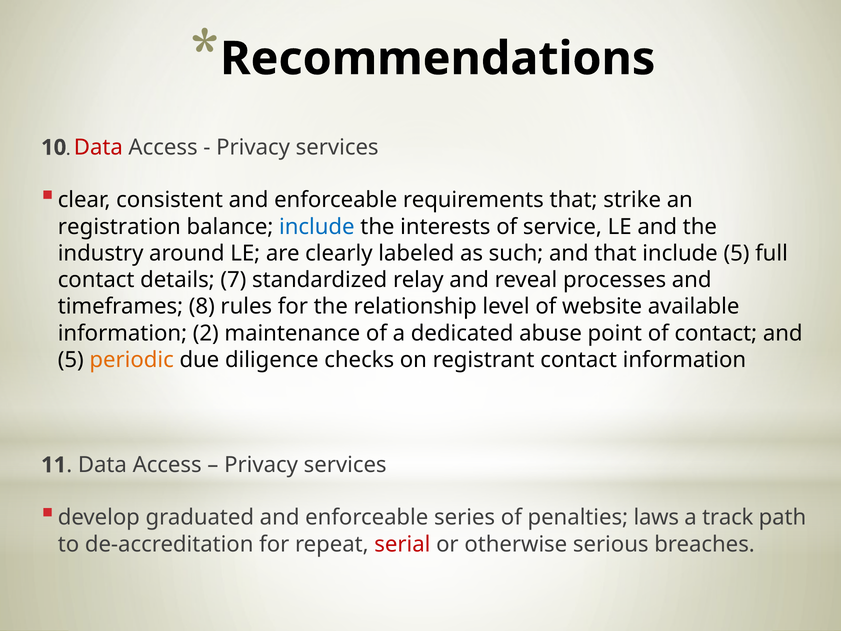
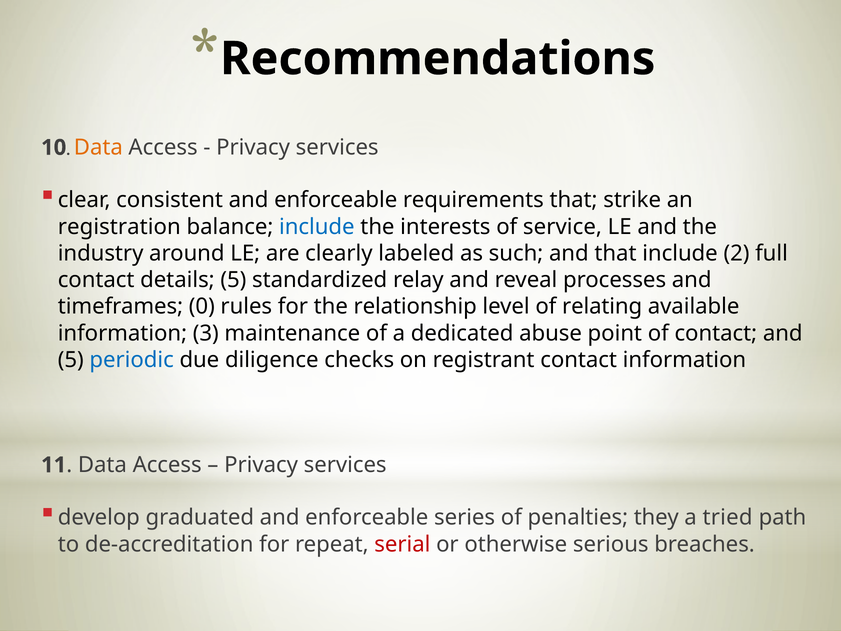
Data colour: red -> orange (98, 147)
include 5: 5 -> 2 (736, 253)
details 7: 7 -> 5 (233, 280)
8: 8 -> 0 (202, 306)
website: website -> relating (602, 306)
2: 2 -> 3 (206, 333)
periodic colour: orange -> blue (132, 360)
laws: laws -> they (656, 517)
track: track -> tried (728, 517)
